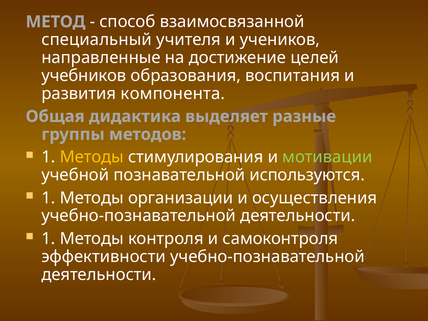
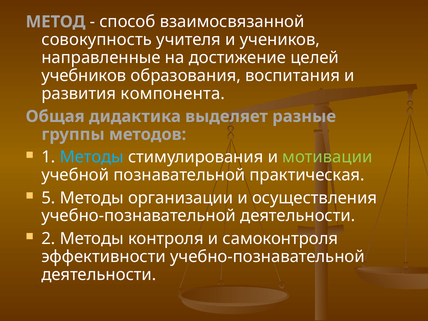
специальный: специальный -> совокупность (97, 40)
Методы colour: yellow -> light blue (92, 157)
используются: используются -> практическая (307, 175)
1: 1 -> 5 (48, 198)
1: 1 -> 2 (48, 239)
